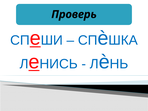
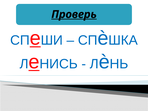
Проверь underline: none -> present (74, 14)
